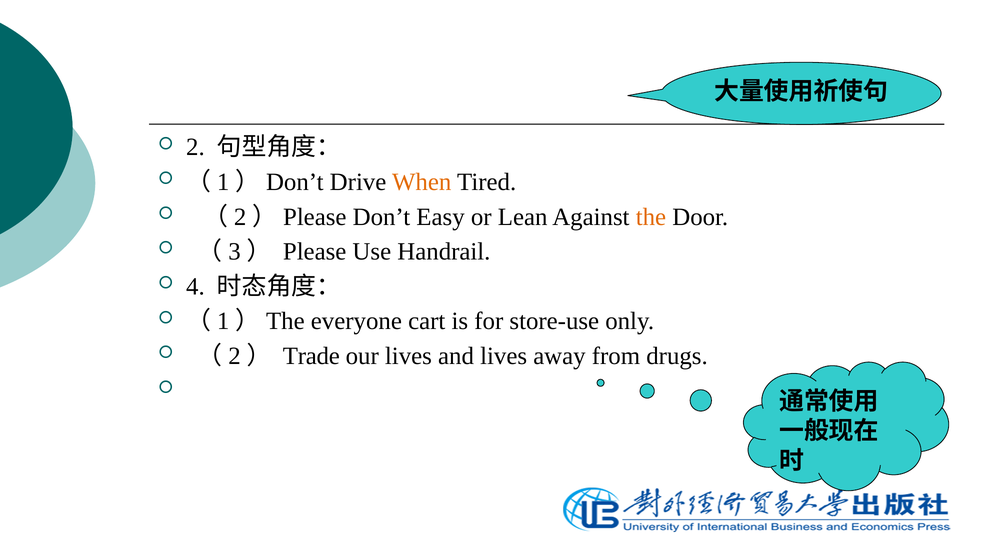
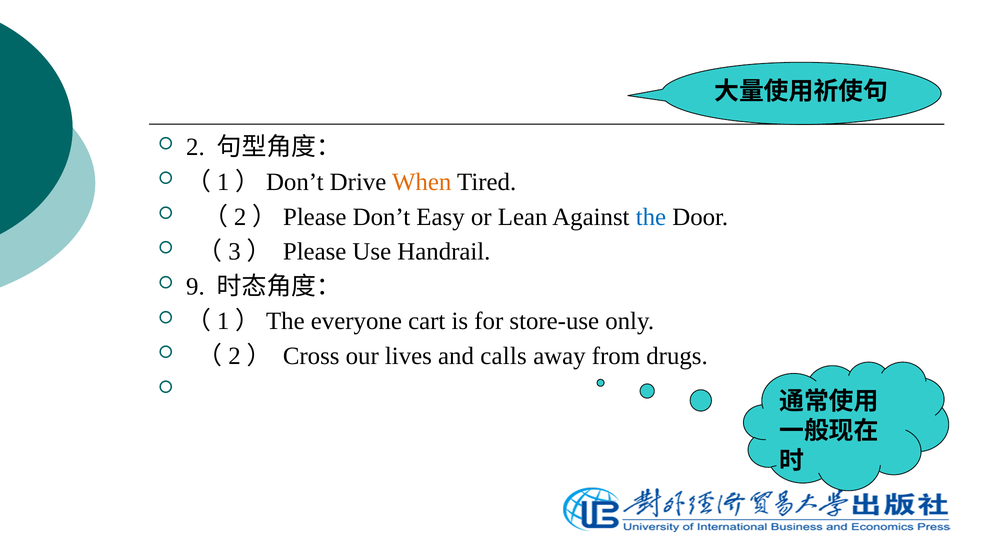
the colour: orange -> blue (651, 217)
4: 4 -> 9 (195, 286)
Trade: Trade -> Cross (311, 356)
and lives: lives -> calls (504, 356)
